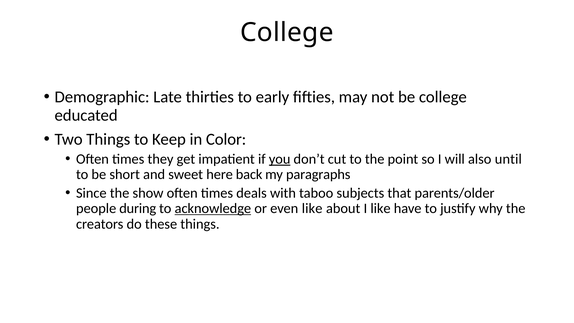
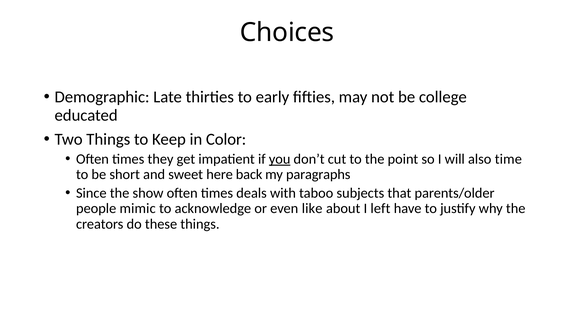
College: College -> Choices (287, 32)
until: until -> time (508, 159)
during: during -> mimic (138, 208)
acknowledge underline: present -> none (213, 208)
I like: like -> left (380, 208)
